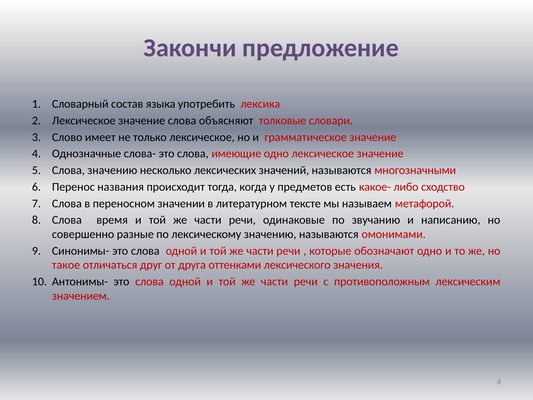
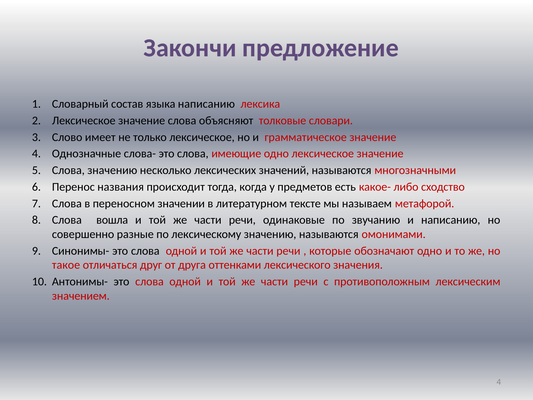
языка употребить: употребить -> написанию (206, 104)
время: время -> вошла (112, 220)
